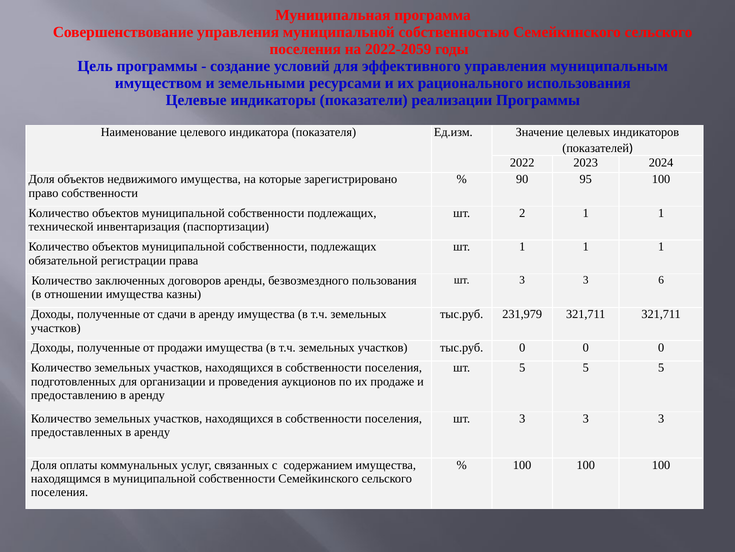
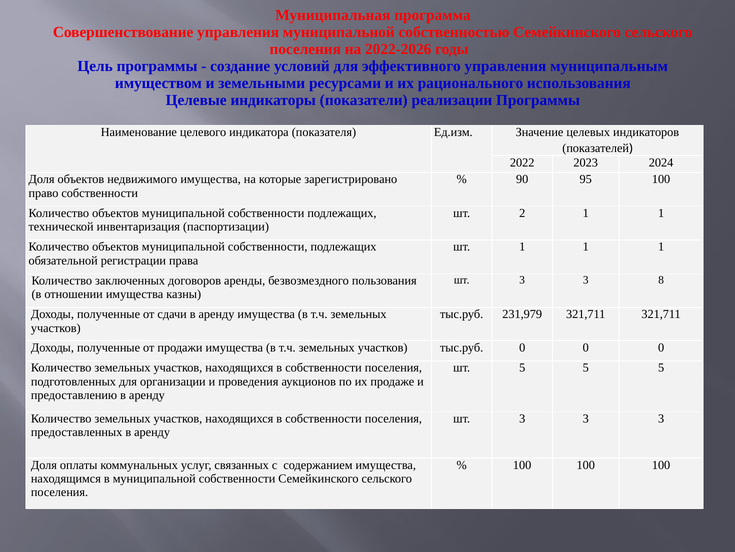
2022-2059: 2022-2059 -> 2022-2026 (398, 49)
6: 6 -> 8 (661, 280)
